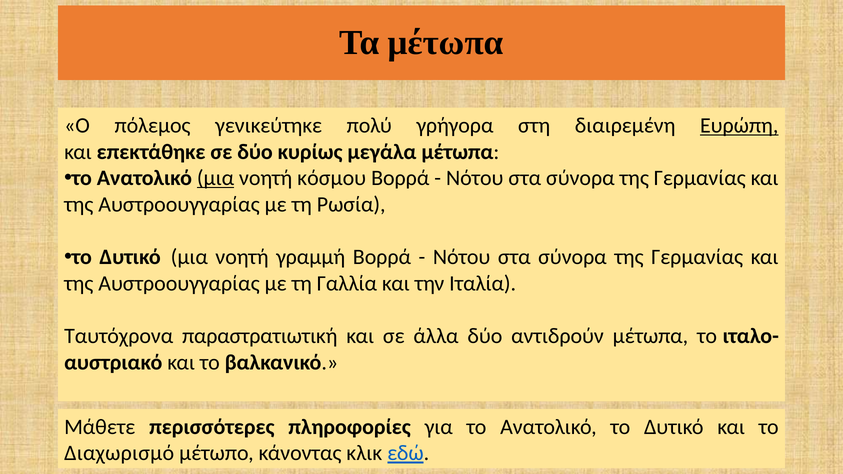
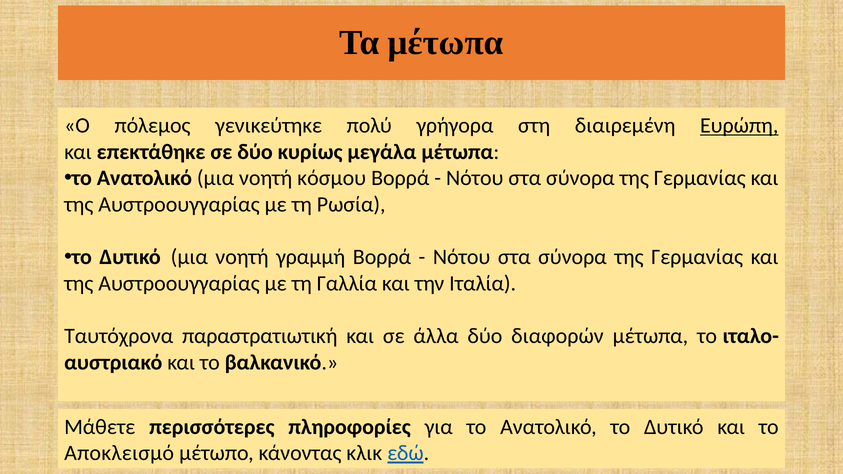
μια underline: present -> none (216, 178)
αντιδρούν: αντιδρούν -> διαφορών (557, 336)
Διαχωρισμό: Διαχωρισμό -> Αποκλεισμό (119, 453)
